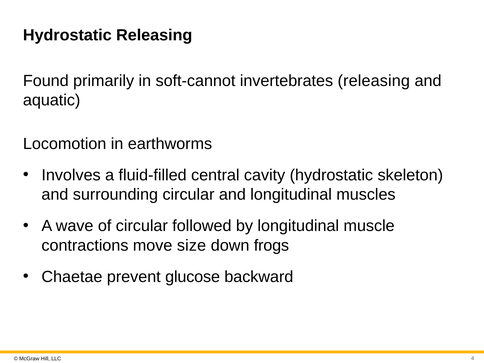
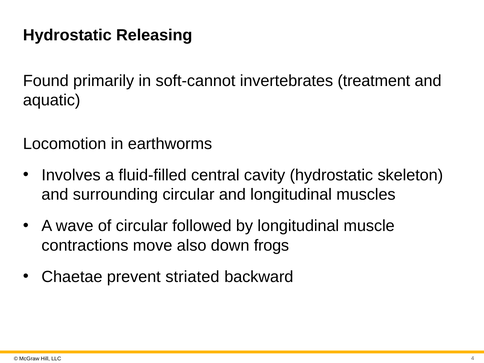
invertebrates releasing: releasing -> treatment (374, 81)
size: size -> also (192, 245)
glucose: glucose -> striated (192, 277)
